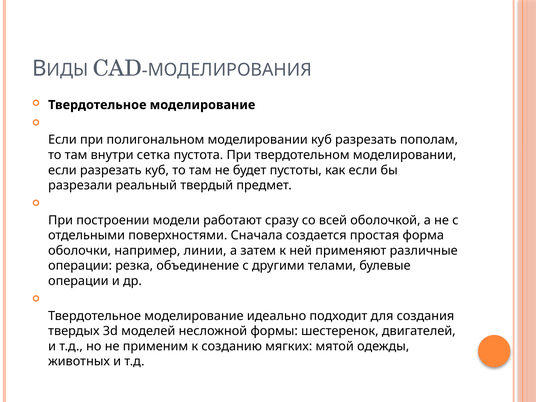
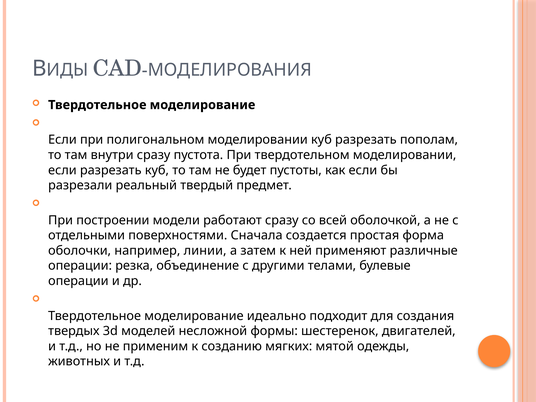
внутри сетка: сетка -> сразу (154, 155)
